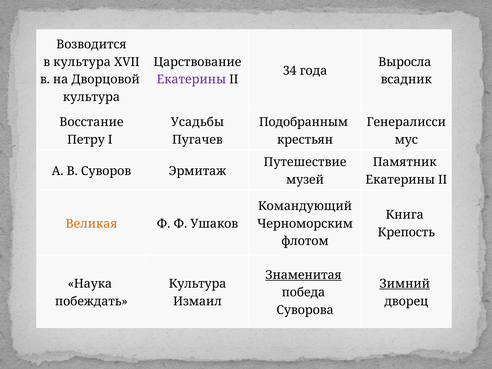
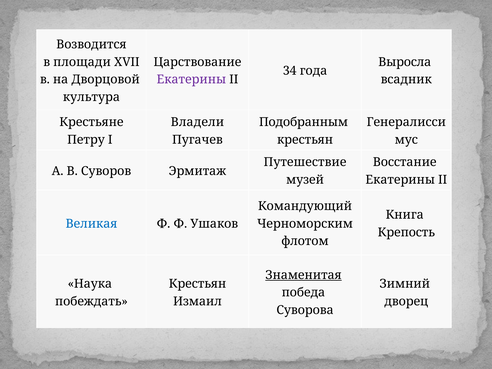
в культура: культура -> площади (82, 62)
Восстание: Восстание -> Крестьяне (91, 122)
Усадьбы: Усадьбы -> Владели (197, 122)
Памятник: Памятник -> Восстание (405, 162)
Великая colour: orange -> blue (91, 224)
Культура: Культура -> Крестьян (197, 284)
Зимний underline: present -> none (405, 284)
